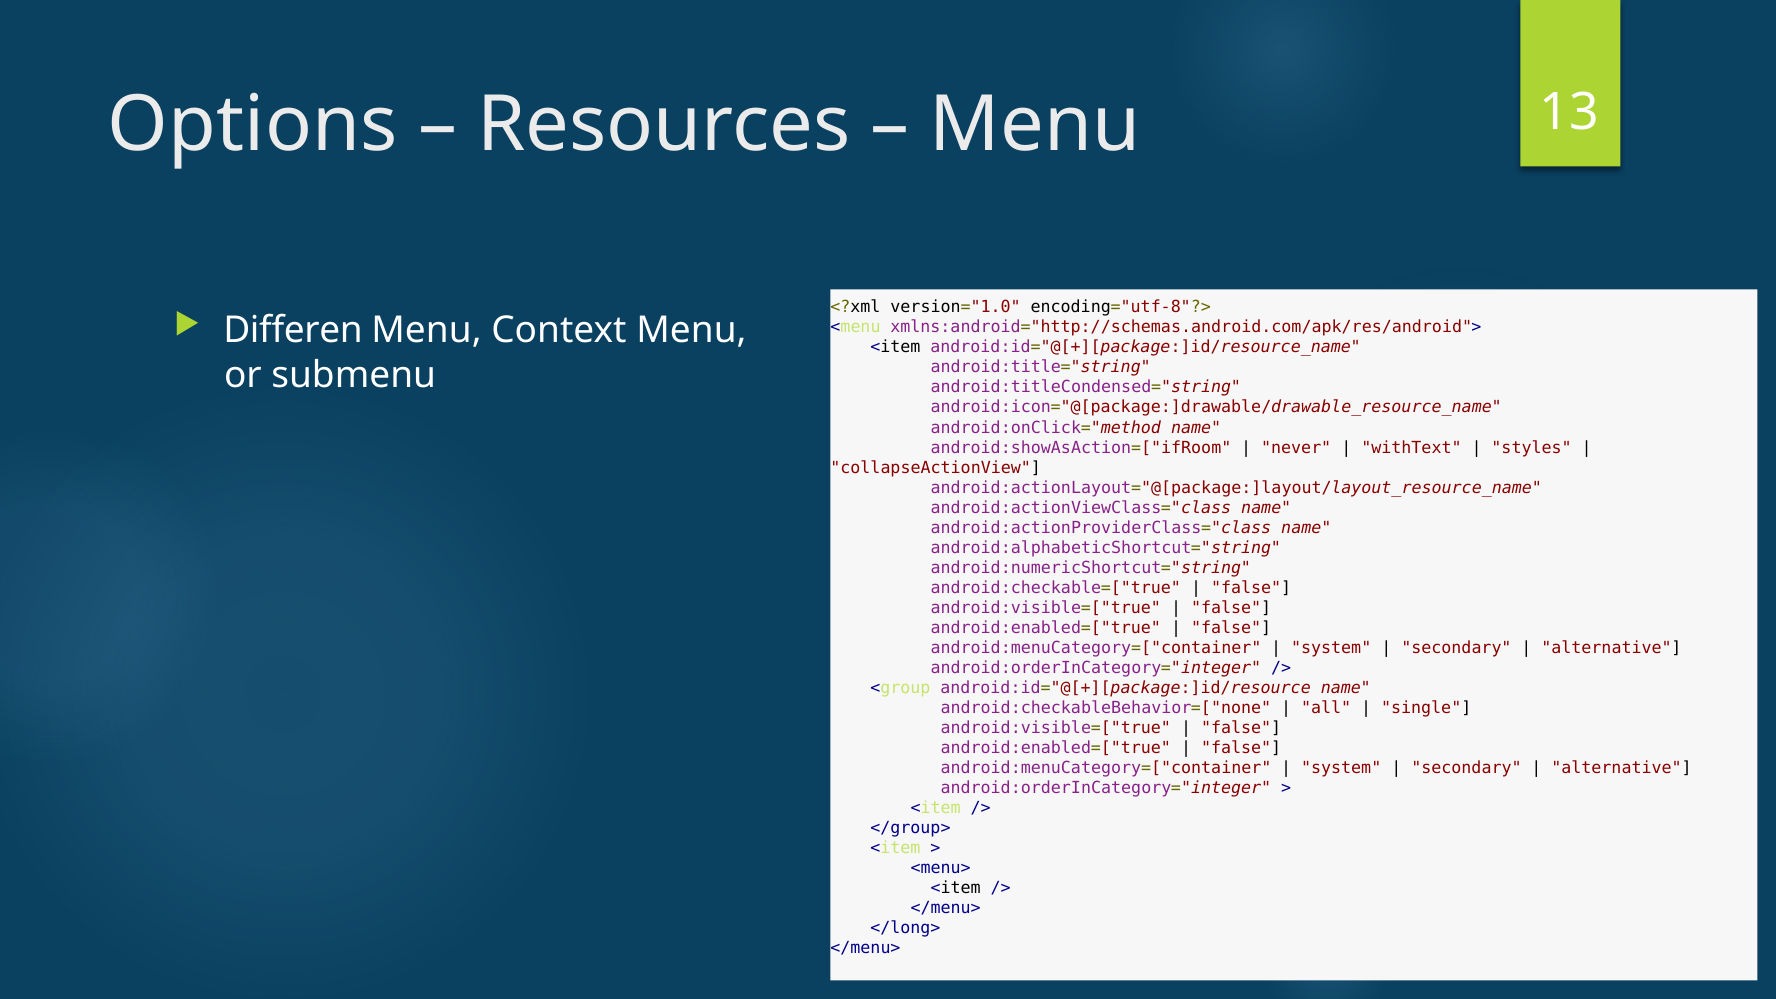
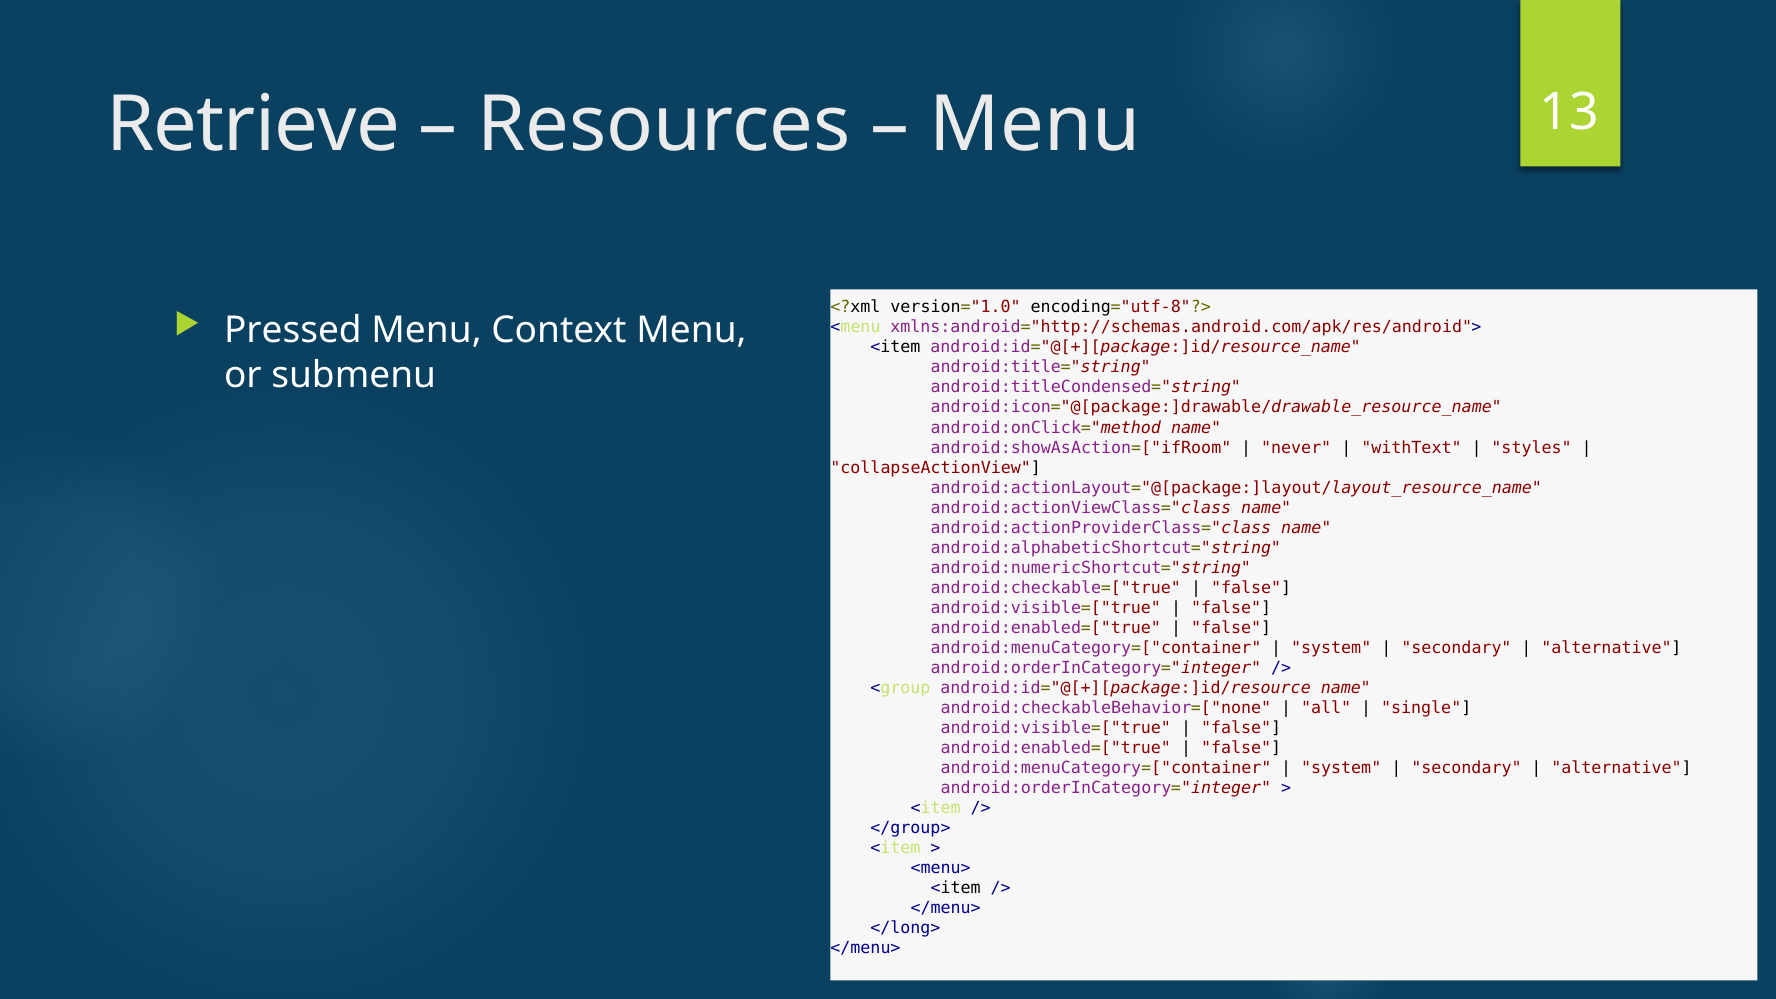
Options: Options -> Retrieve (253, 125)
Differen: Differen -> Pressed (293, 331)
